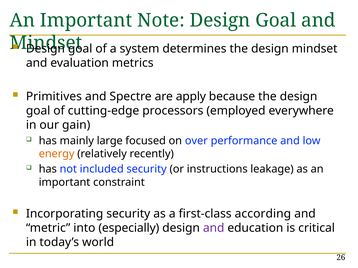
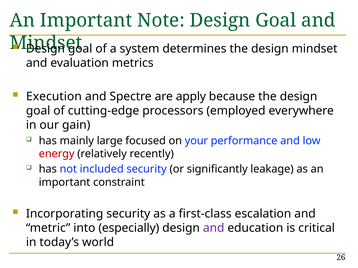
Primitives: Primitives -> Execution (54, 97)
over: over -> your (196, 141)
energy colour: orange -> red (57, 154)
instructions: instructions -> significantly (217, 169)
according: according -> escalation (263, 214)
